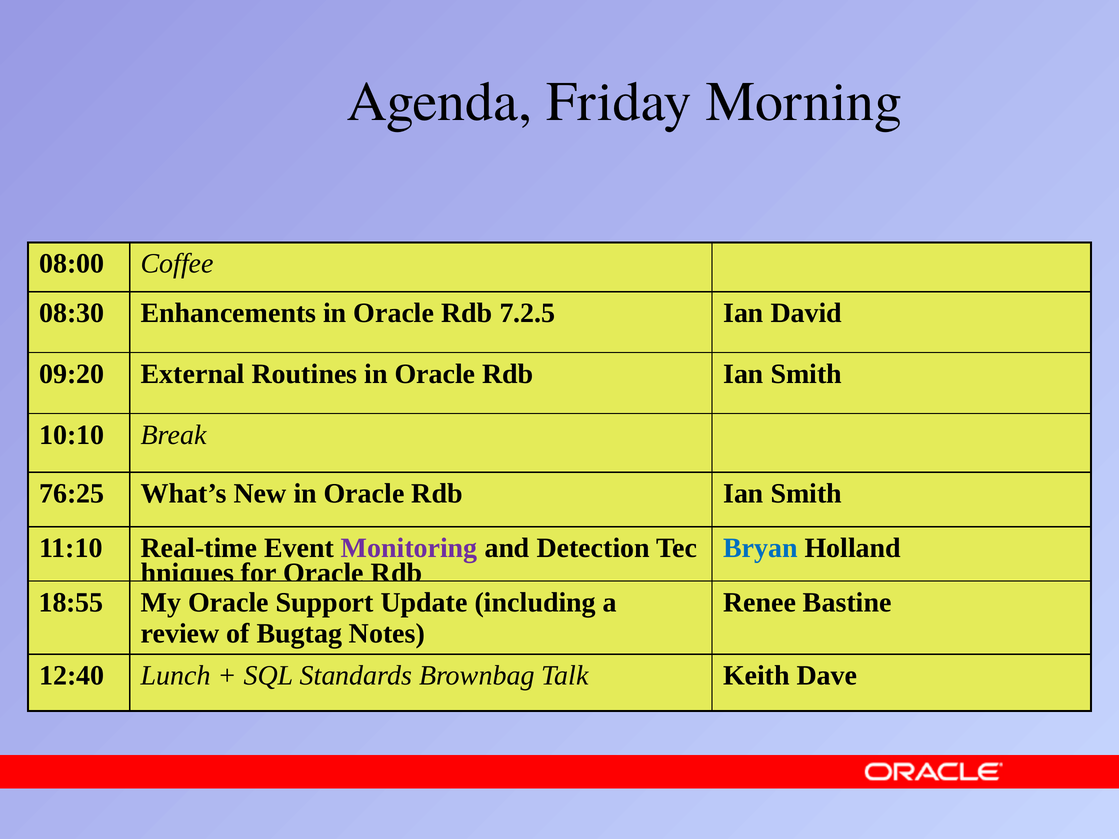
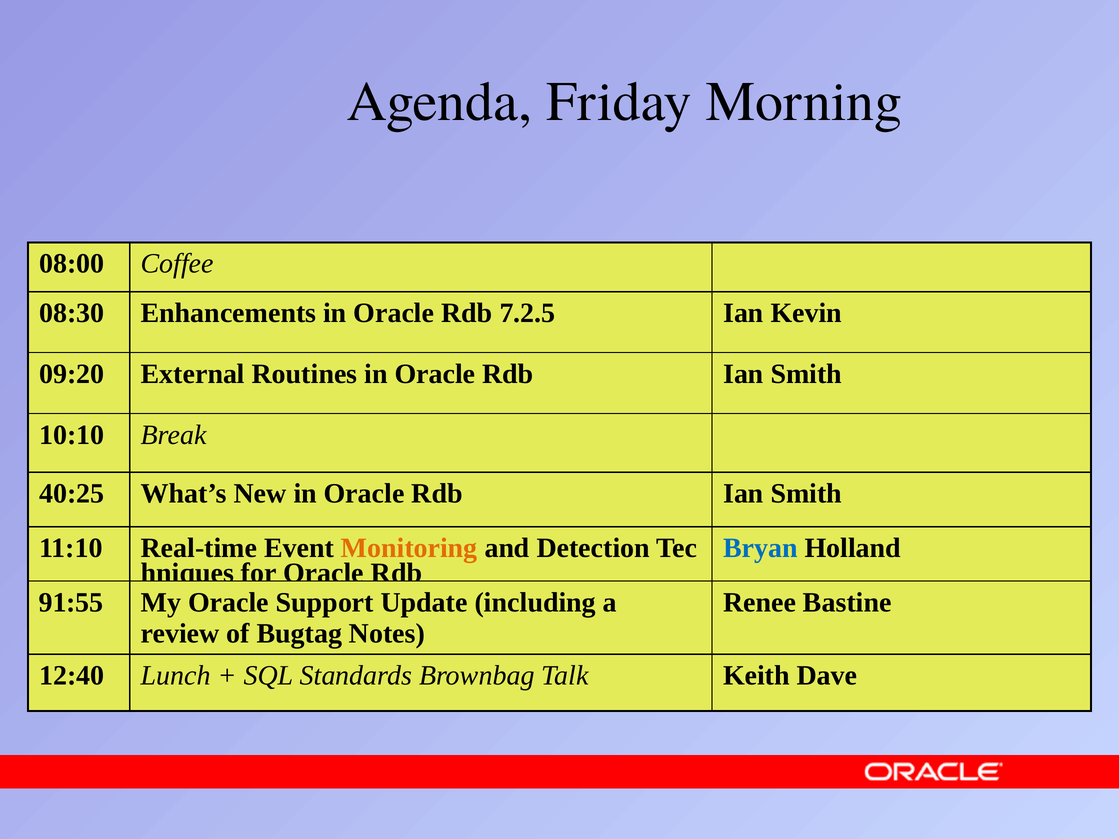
David: David -> Kevin (806, 313)
76:25: 76:25 -> 40:25 (72, 494)
Monitoring colour: purple -> orange (409, 548)
18:55: 18:55 -> 91:55 (71, 603)
